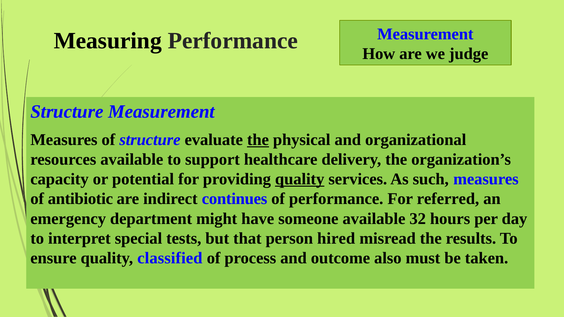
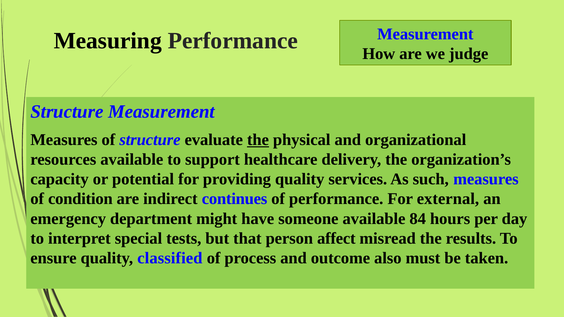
quality underline: present -> none (300, 179)
antibiotic: antibiotic -> condition (80, 199)
referred: referred -> external (448, 199)
32: 32 -> 84 (418, 219)
hired: hired -> affect (336, 239)
